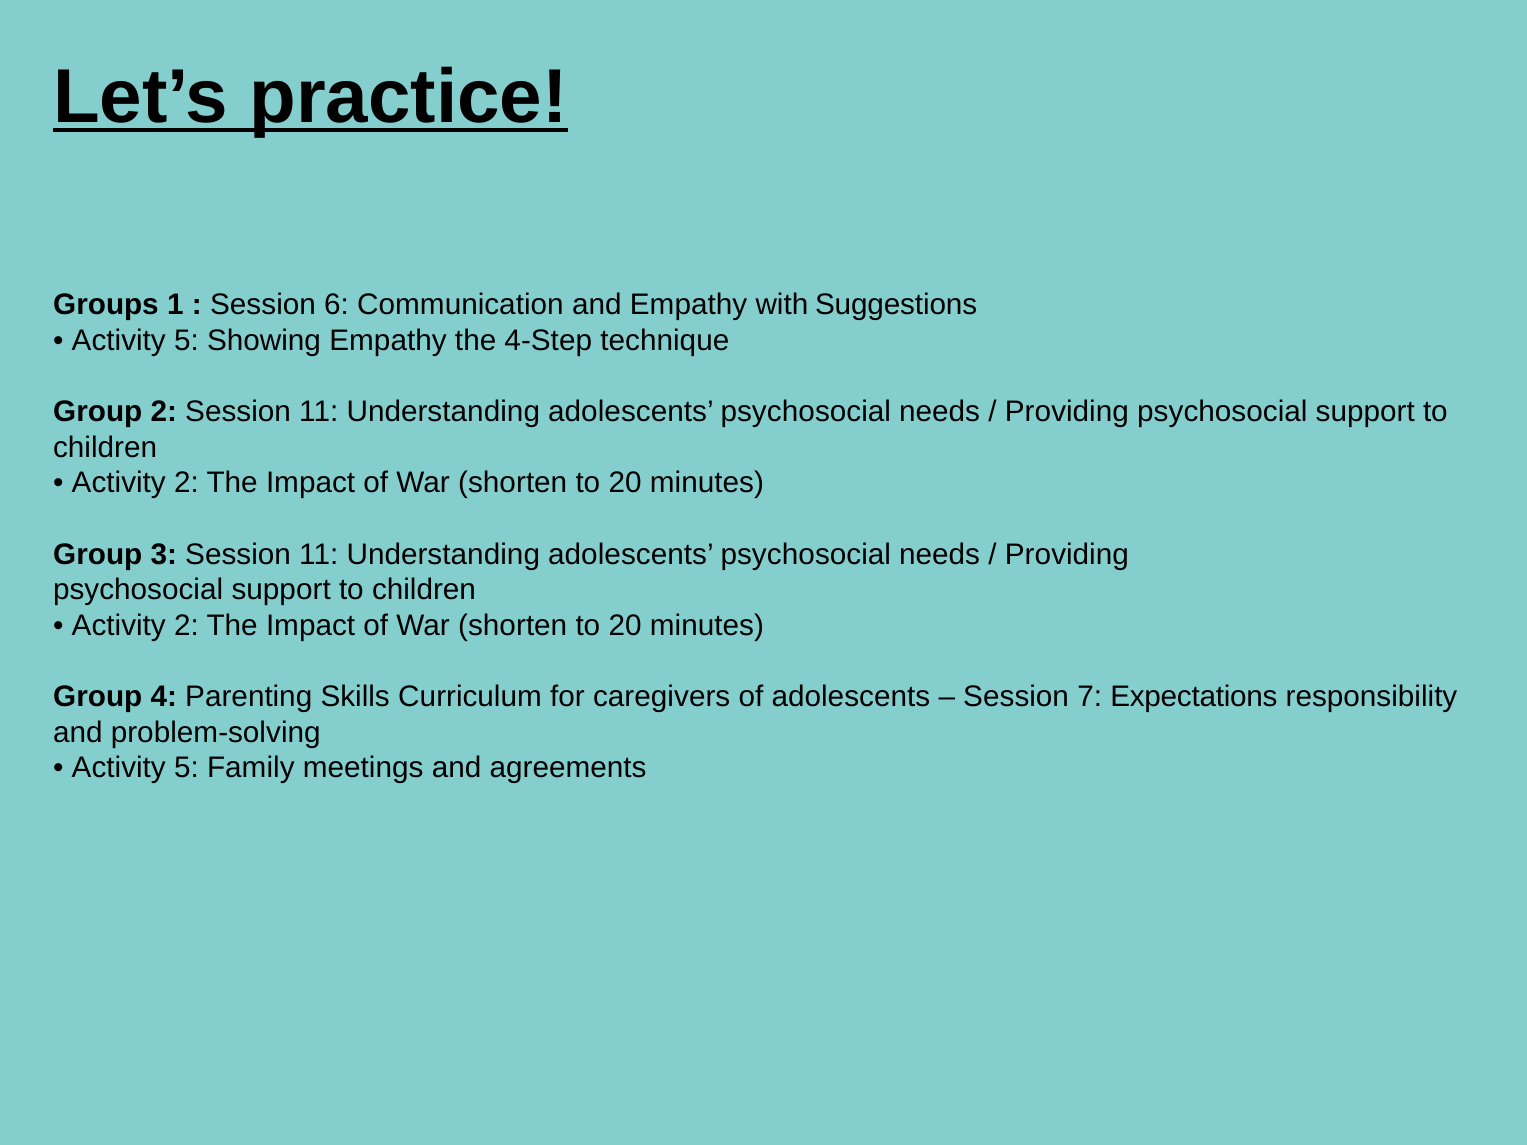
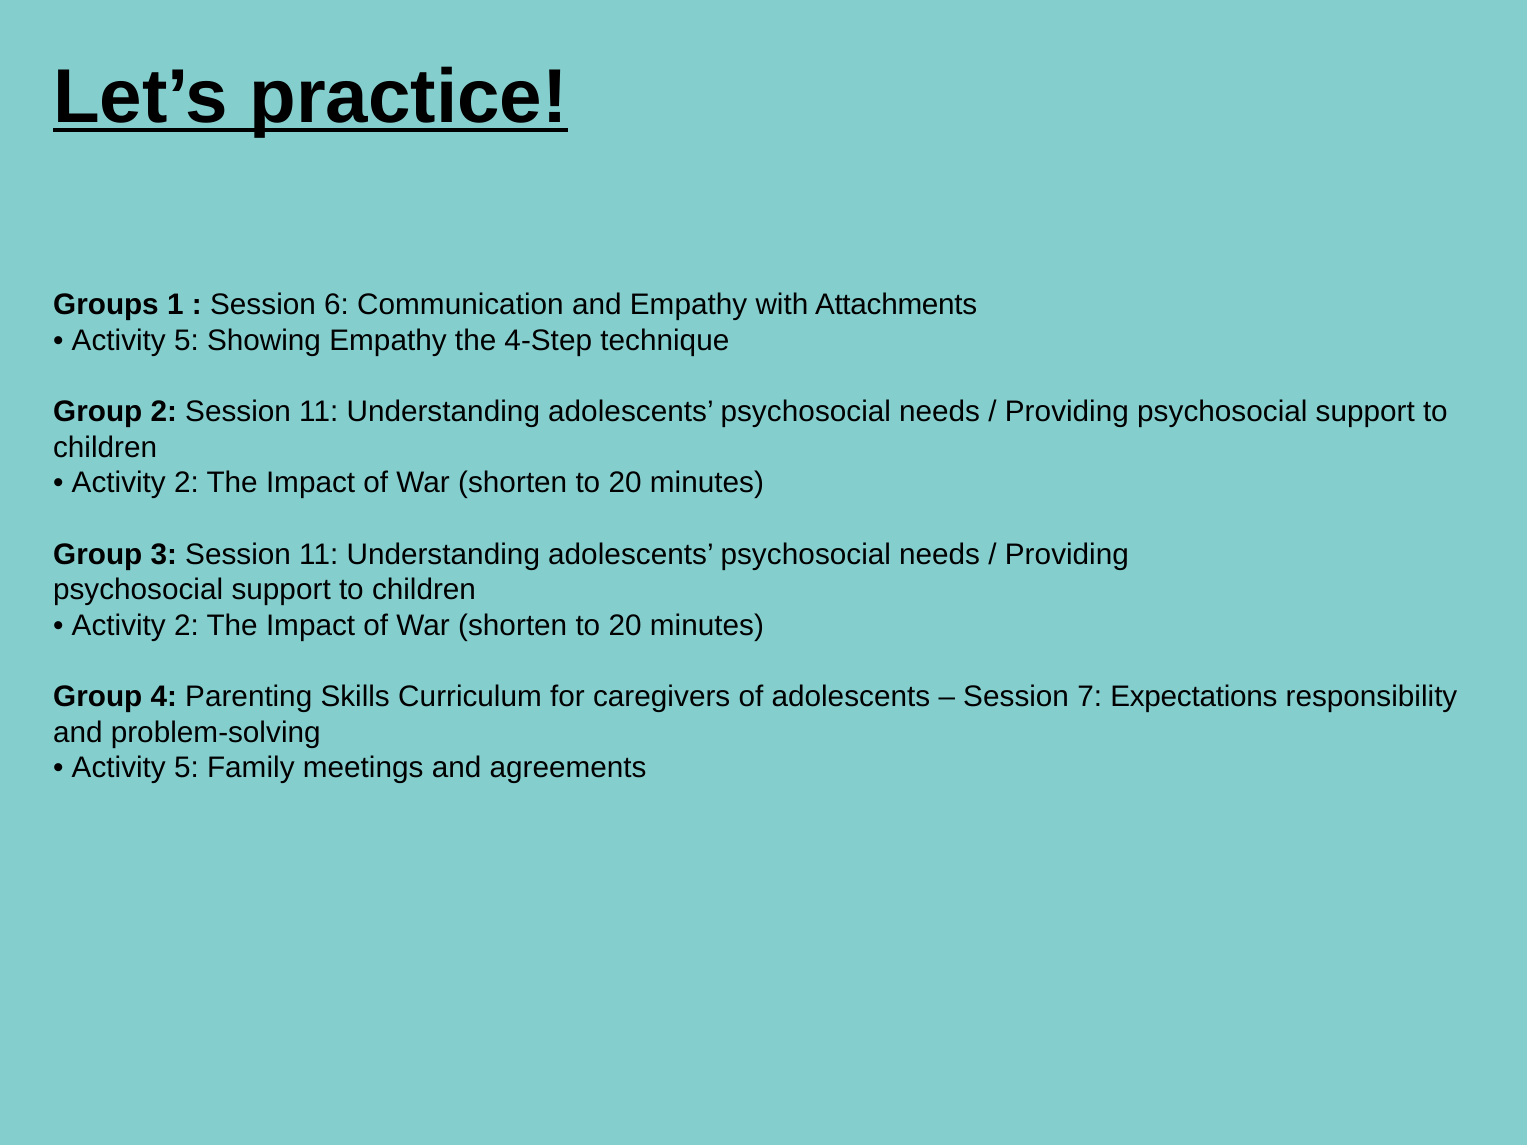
Suggestions: Suggestions -> Attachments (896, 305)
